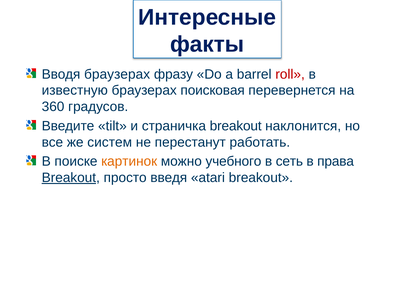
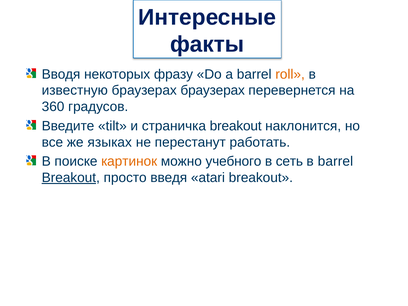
Вводя браузерах: браузерах -> некоторых (117, 74)
roll colour: red -> orange (290, 74)
браузерах поисковая: поисковая -> браузерах (213, 91)
систем: систем -> языках (110, 142)
в права: права -> barrel (335, 161)
